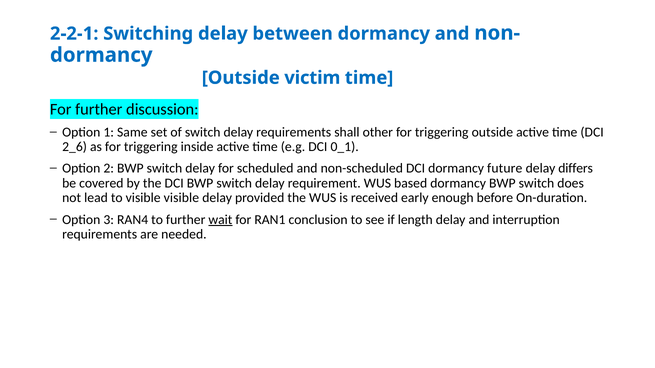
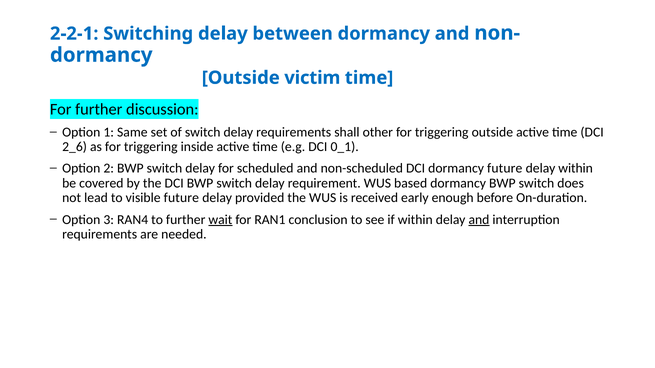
delay differs: differs -> within (576, 169)
visible visible: visible -> future (181, 198)
if length: length -> within (415, 220)
and underline: none -> present (479, 220)
